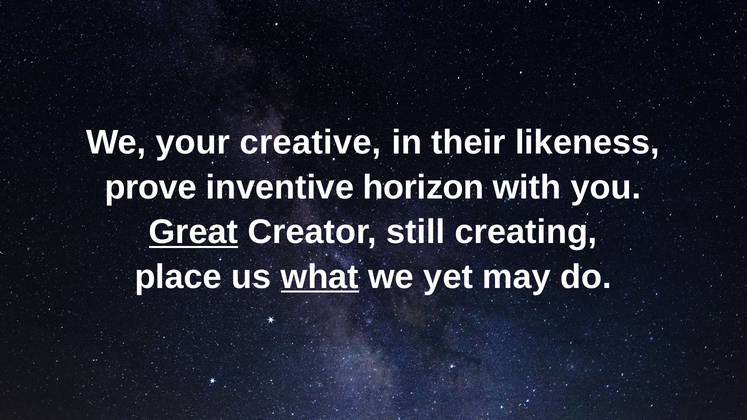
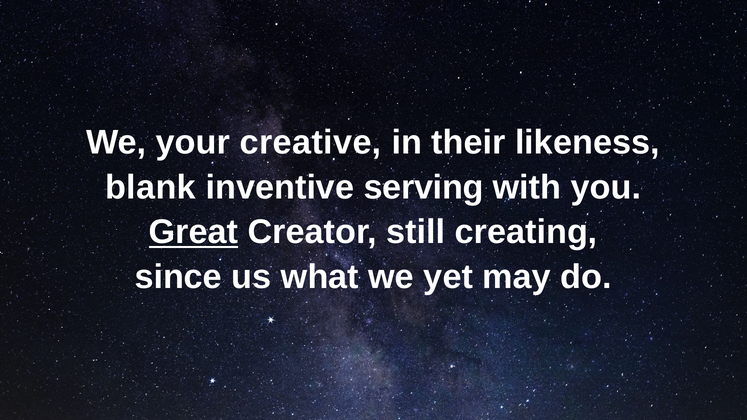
prove: prove -> blank (150, 187)
horizon: horizon -> serving (424, 187)
place: place -> since (178, 277)
what underline: present -> none (320, 277)
